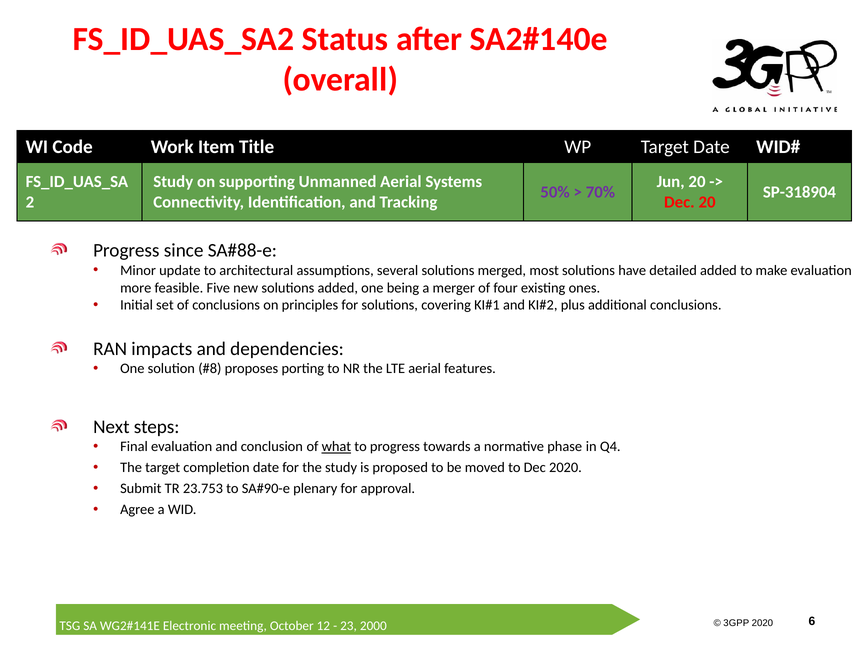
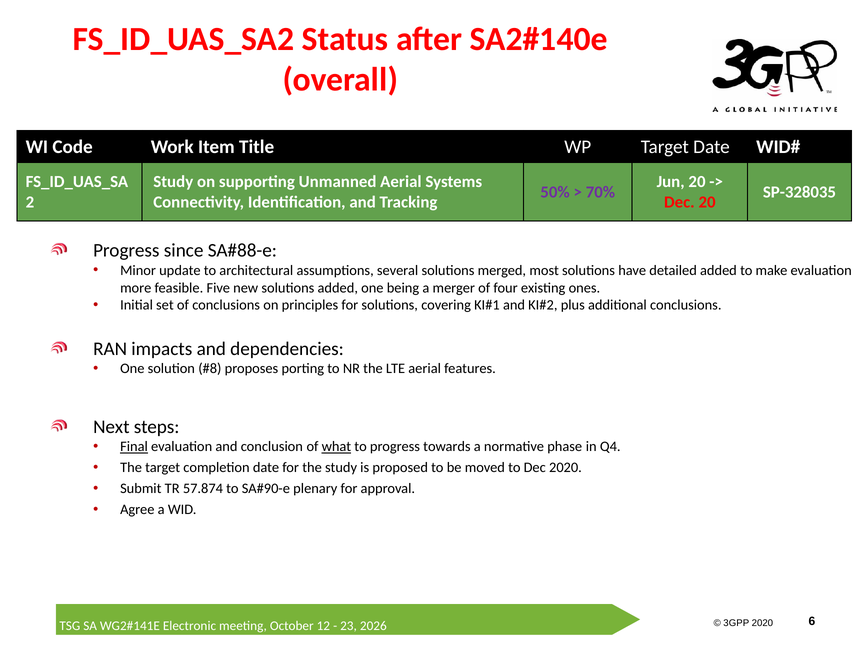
SP-318904: SP-318904 -> SP-328035 (799, 192)
Final underline: none -> present (134, 446)
23.753: 23.753 -> 57.874 (203, 488)
2000: 2000 -> 2026 (373, 625)
